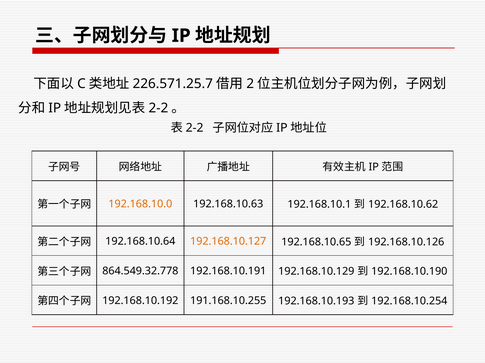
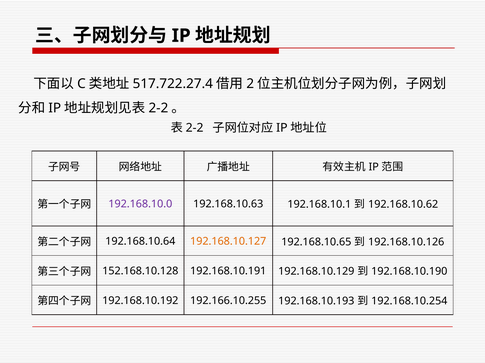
226.571.25.7: 226.571.25.7 -> 517.722.27.4 (173, 84)
192.168.10.0 colour: orange -> purple (140, 204)
864.549.32.778: 864.549.32.778 -> 152.168.10.128 (140, 272)
191.168.10.255: 191.168.10.255 -> 192.166.10.255 (228, 301)
